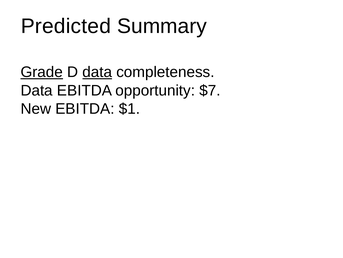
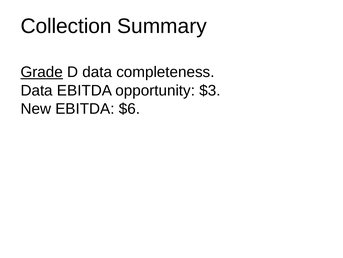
Predicted: Predicted -> Collection (66, 26)
data underline: present -> none (97, 72)
$7: $7 -> $3 (210, 90)
$1: $1 -> $6 (129, 109)
